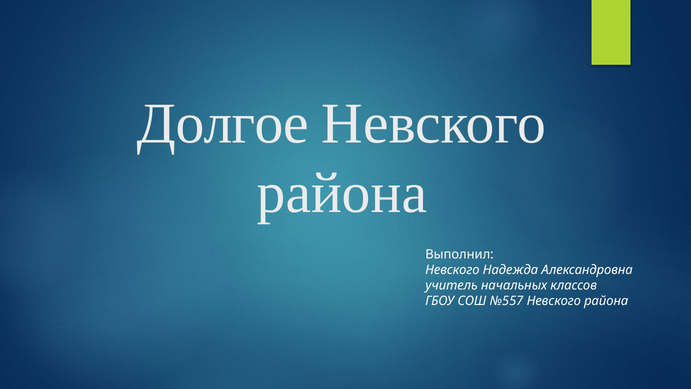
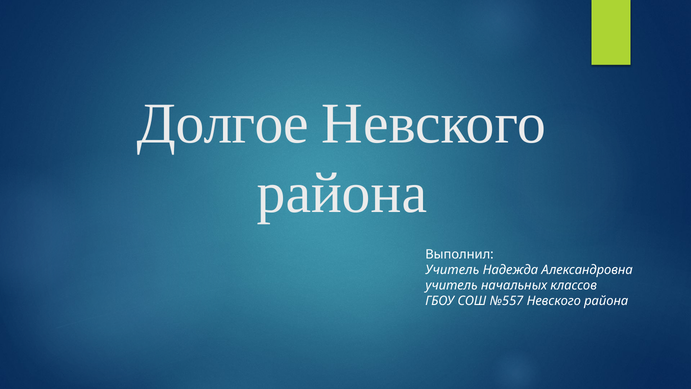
Невского: Невского -> Учитель (452, 270)
